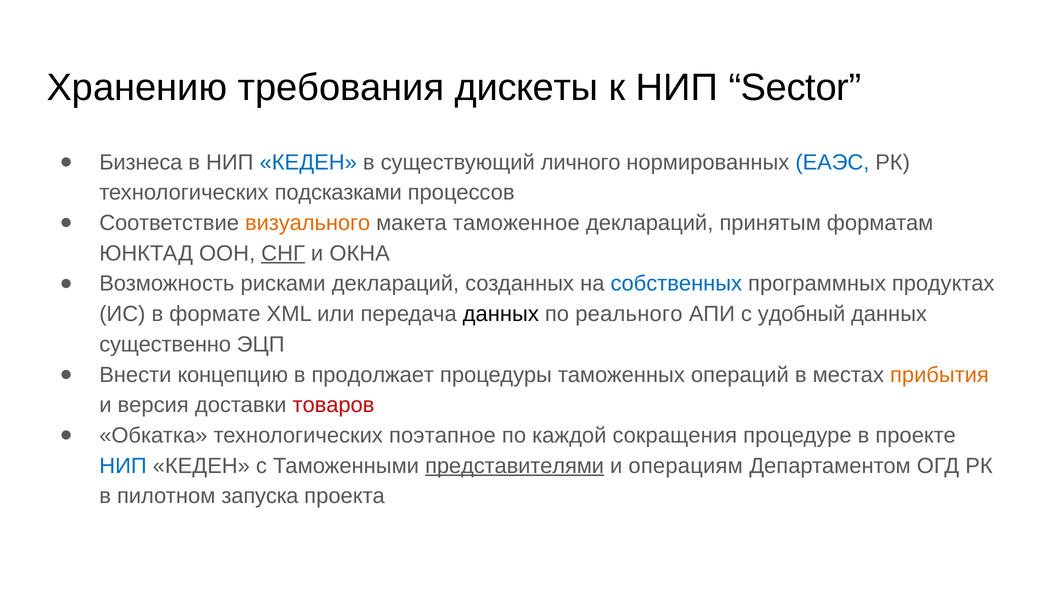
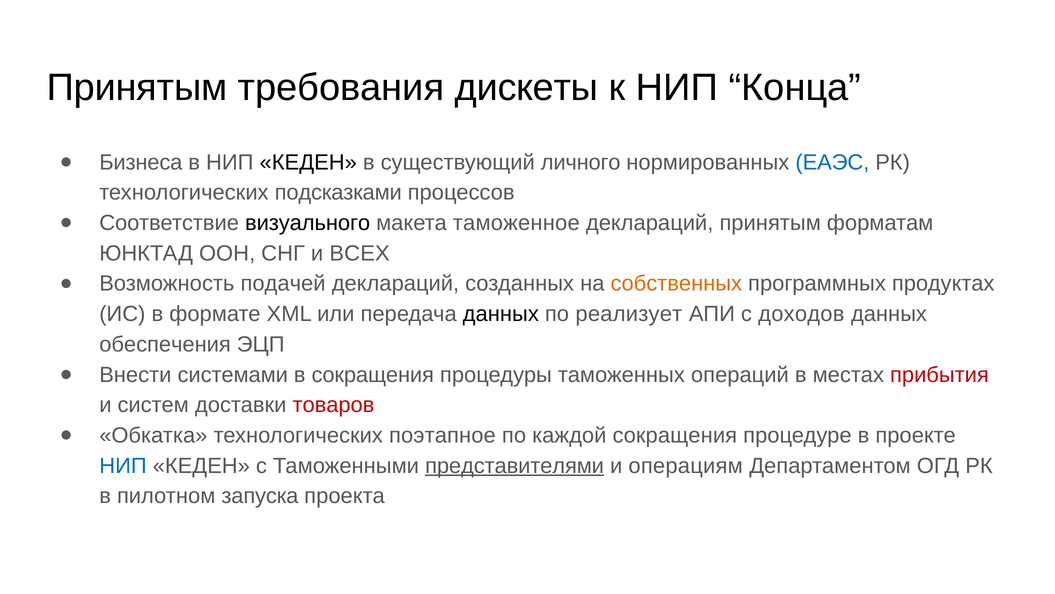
Хранению: Хранению -> Принятым (137, 87)
Sector: Sector -> Конца (795, 87)
КЕДЕН colour: blue -> black (308, 162)
визуального colour: orange -> black (308, 223)
СНГ underline: present -> none (283, 253)
ОКНА: ОКНА -> ВСЕХ (360, 253)
рисками: рисками -> подачей (283, 283)
собственных colour: blue -> orange (676, 283)
реального: реального -> реализует (629, 314)
удобный: удобный -> доходов (801, 314)
существенно: существенно -> обеспечения (165, 344)
концепцию: концепцию -> системами (233, 374)
в продолжает: продолжает -> сокращения (373, 374)
прибытия colour: orange -> red (939, 374)
версия: версия -> систем (153, 405)
